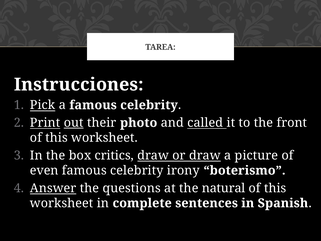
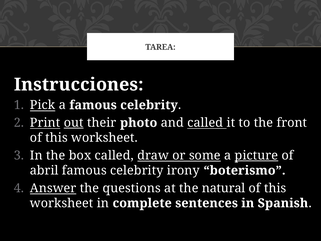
box critics: critics -> called (114, 155)
or draw: draw -> some (205, 155)
picture underline: none -> present (256, 155)
even: even -> abril (44, 170)
